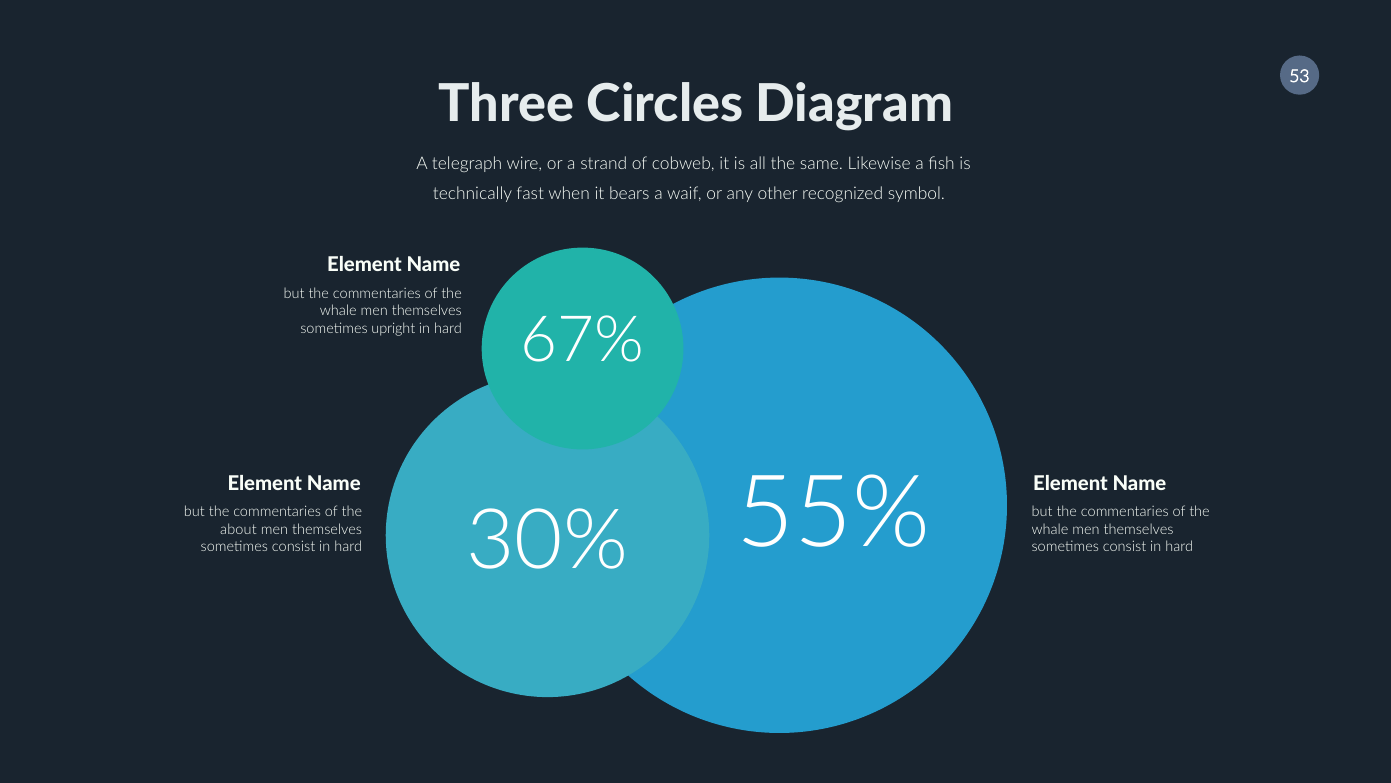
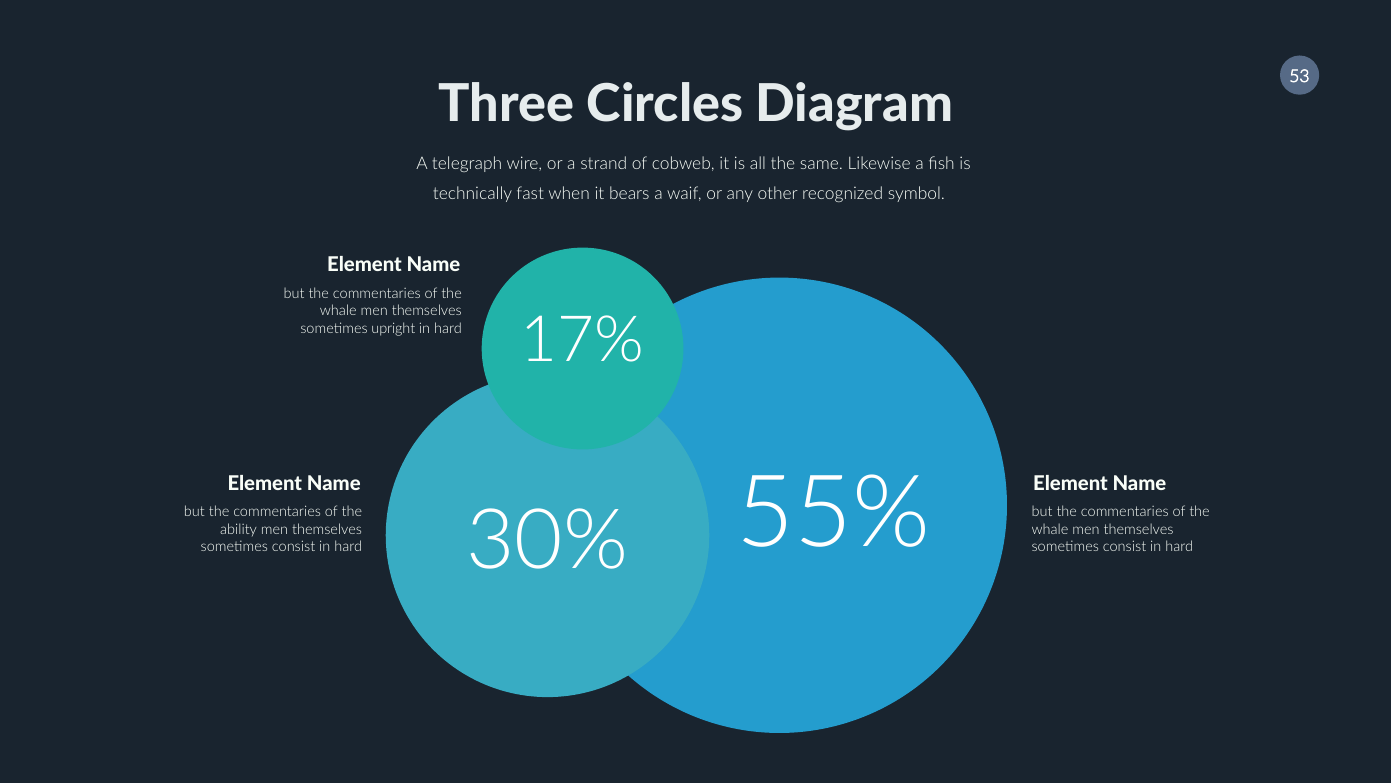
67%: 67% -> 17% (583, 341)
about: about -> ability (239, 529)
